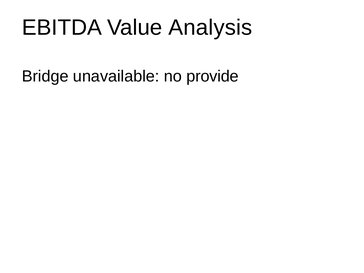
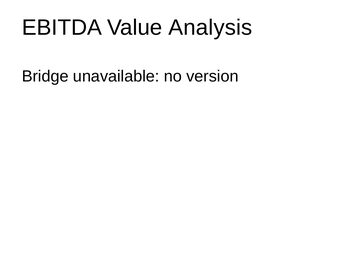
provide: provide -> version (212, 76)
